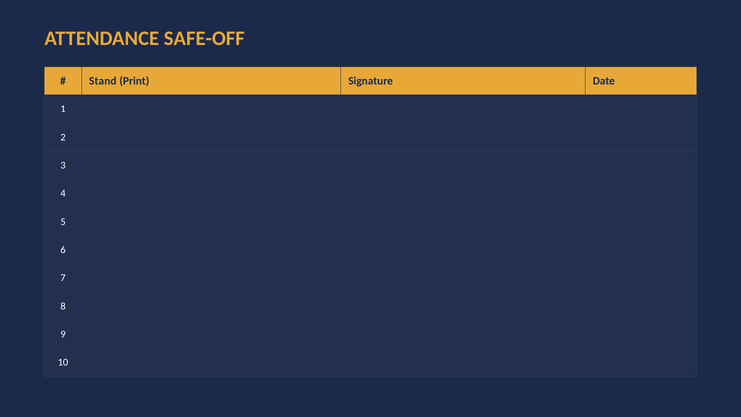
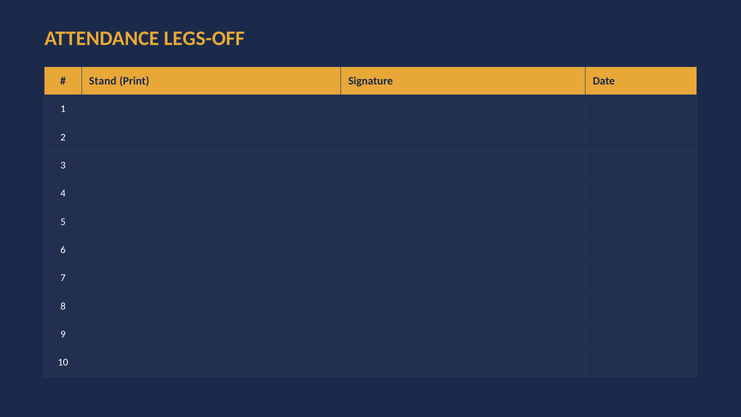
SAFE-OFF: SAFE-OFF -> LEGS-OFF (204, 38)
